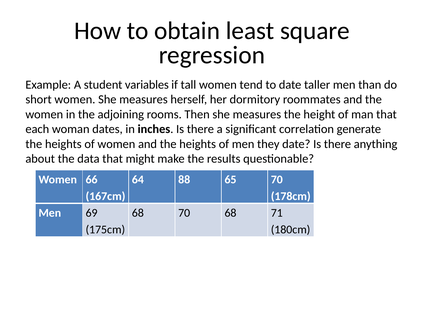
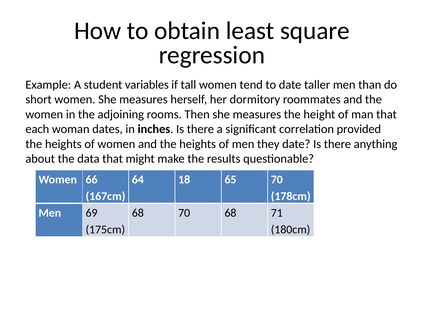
generate: generate -> provided (359, 129)
88: 88 -> 18 (184, 180)
